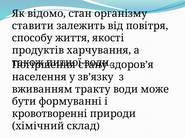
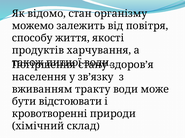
ставити: ставити -> можемо (33, 26)
формуванні: формуванні -> відстоювати (70, 102)
